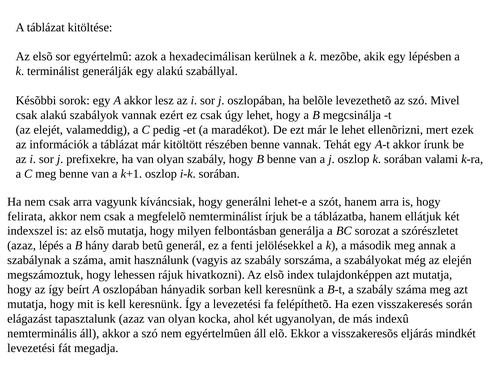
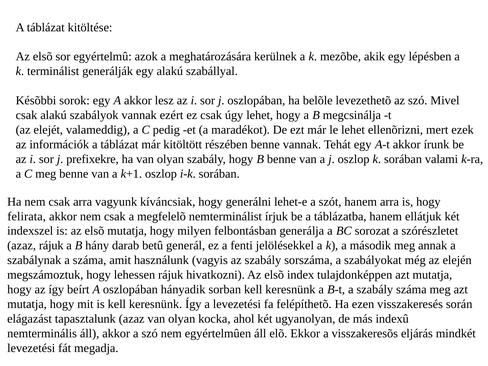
hexadecimálisan: hexadecimálisan -> meghatározására (210, 57)
azaz lépés: lépés -> rájuk (51, 246)
